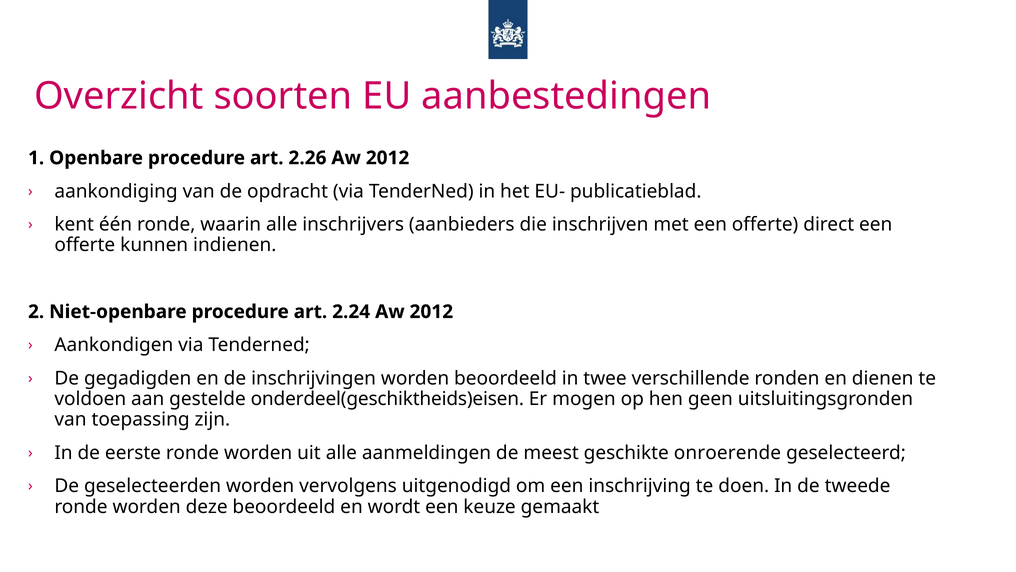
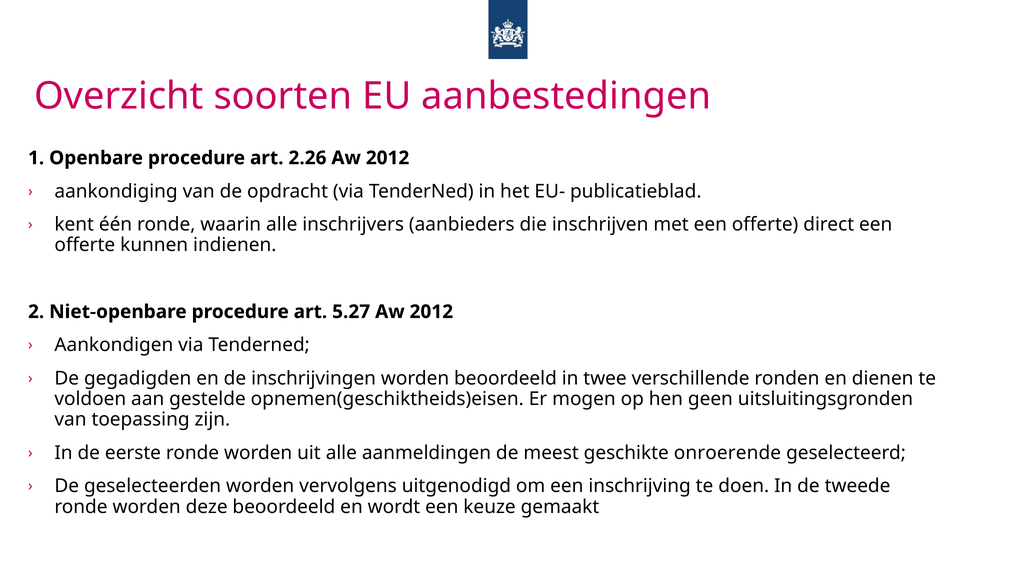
2.24: 2.24 -> 5.27 (351, 311)
onderdeel(geschiktheids)eisen: onderdeel(geschiktheids)eisen -> opnemen(geschiktheids)eisen (387, 399)
